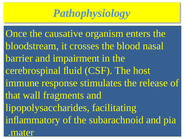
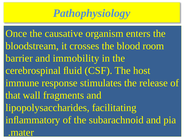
nasal: nasal -> room (153, 46)
impairment: impairment -> immobility (76, 58)
